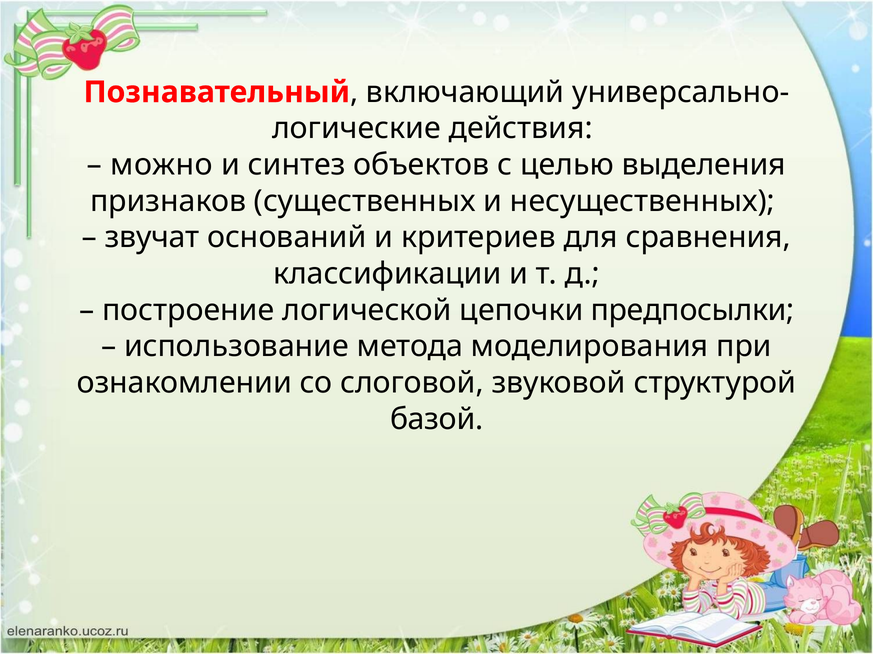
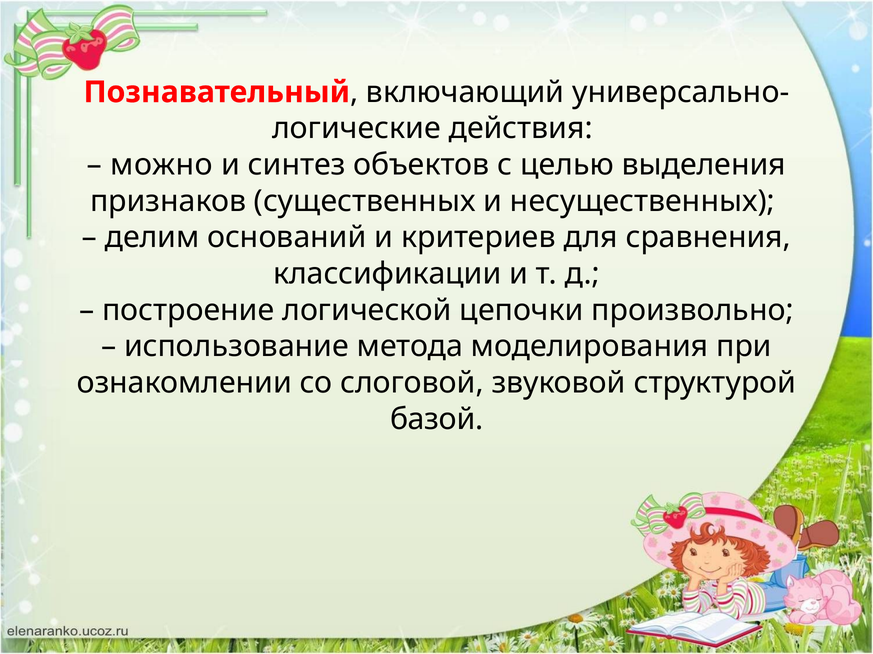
звучат: звучат -> делим (152, 238)
предпосылки: предпосылки -> произвольно (692, 310)
